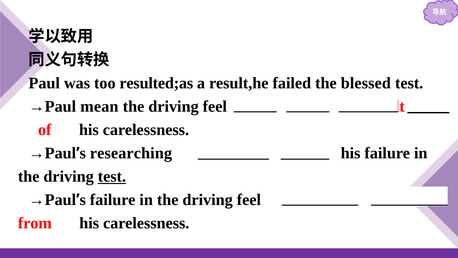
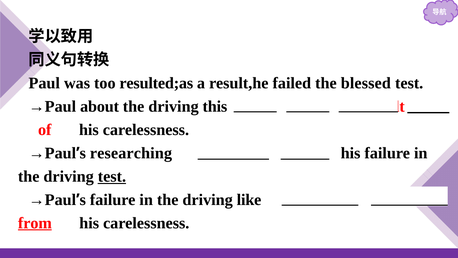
mean: mean -> about (100, 106)
feel: feel -> this (215, 106)
in the driving feel: feel -> like (249, 199)
from underline: none -> present (35, 223)
